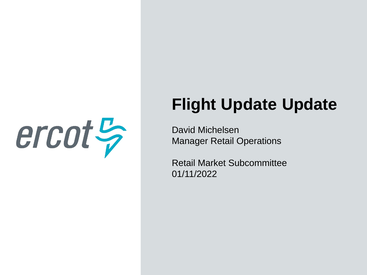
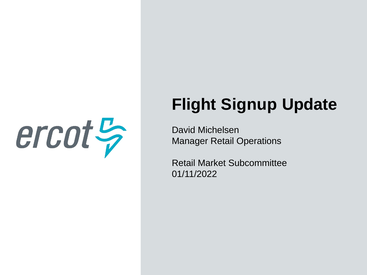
Flight Update: Update -> Signup (249, 104)
